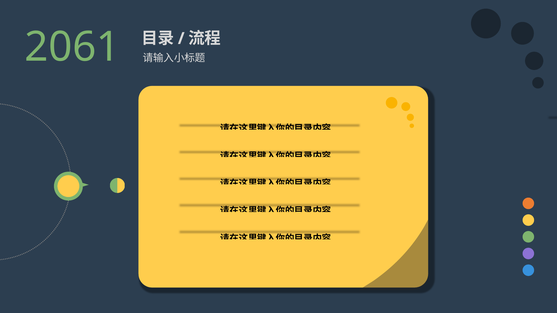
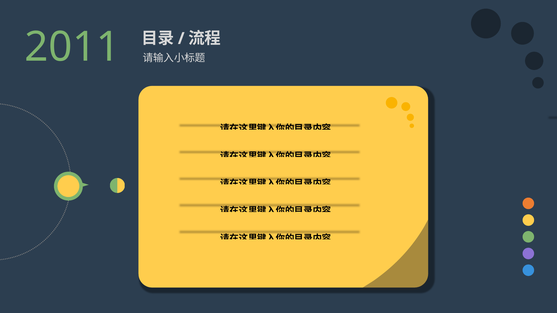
2061: 2061 -> 2011 (72, 47)
